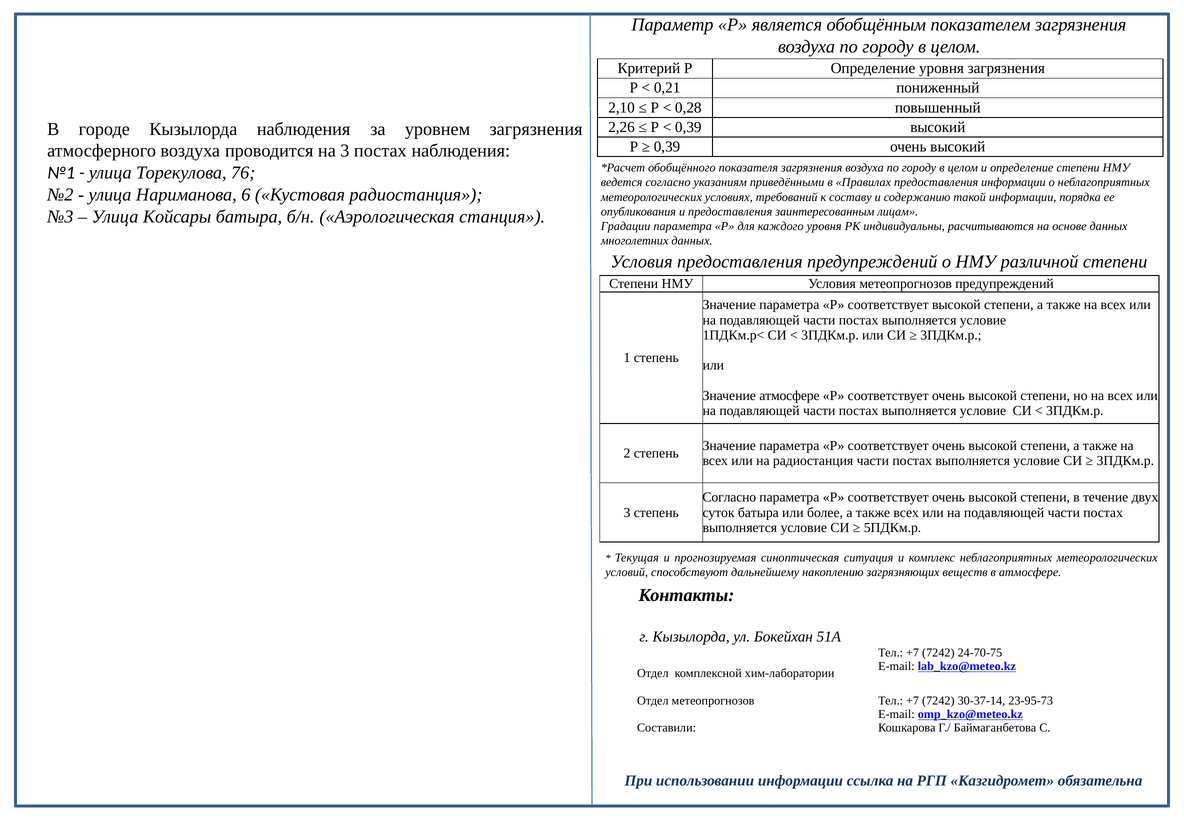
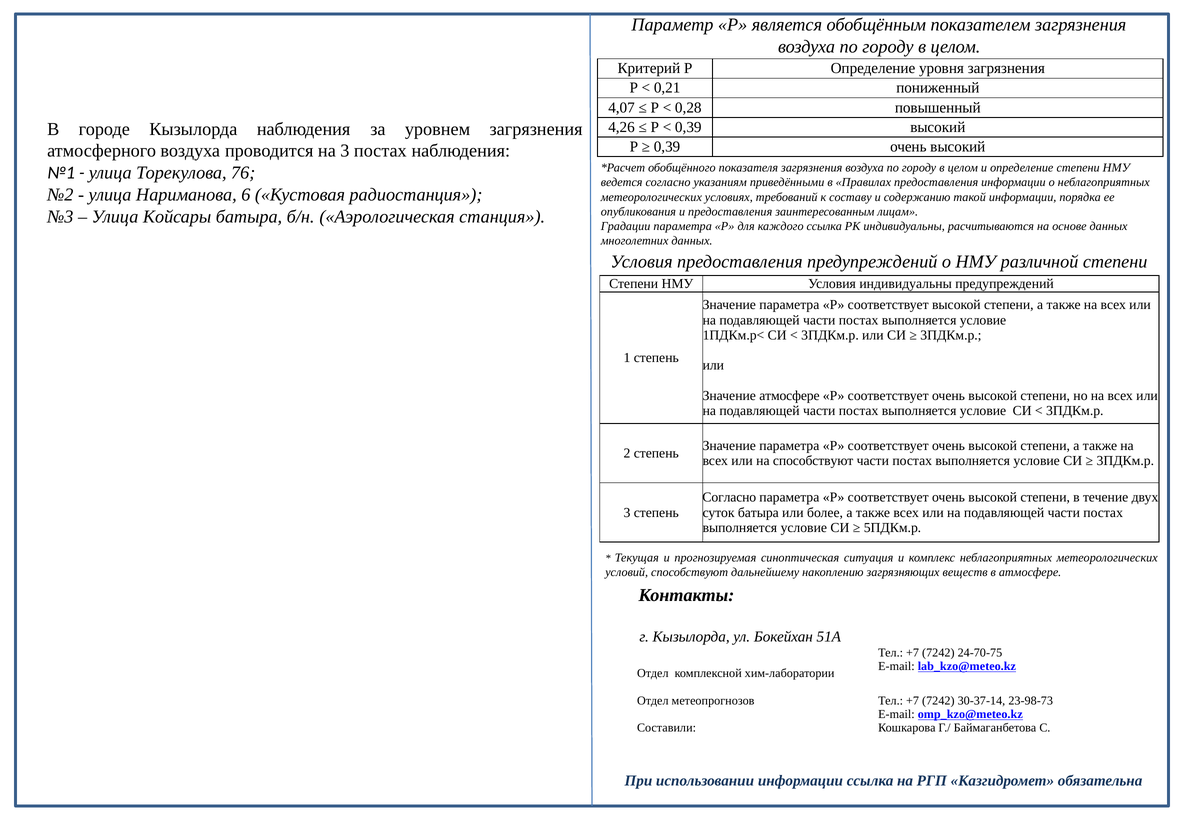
2,10: 2,10 -> 4,07 (622, 107)
2,26: 2,26 -> 4,26 (622, 127)
каждого уровня: уровня -> ссылка (824, 226)
Условия метеопрогнозов: метеопрогнозов -> индивидуальны (906, 284)
на радиостанция: радиостанция -> способствуют (813, 461)
23-95-73: 23-95-73 -> 23-98-73 (1031, 700)
